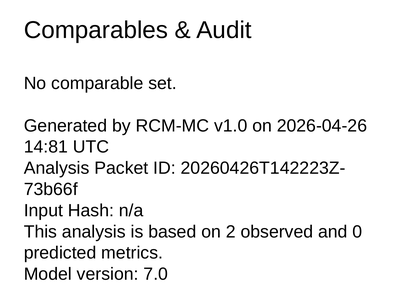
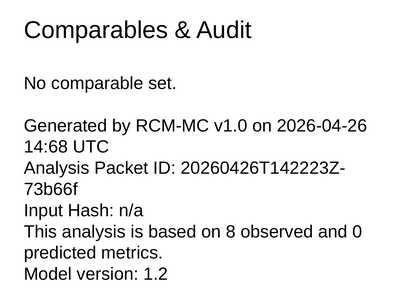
14:81: 14:81 -> 14:68 (46, 147)
2: 2 -> 8 (231, 232)
7.0: 7.0 -> 1.2 (156, 274)
